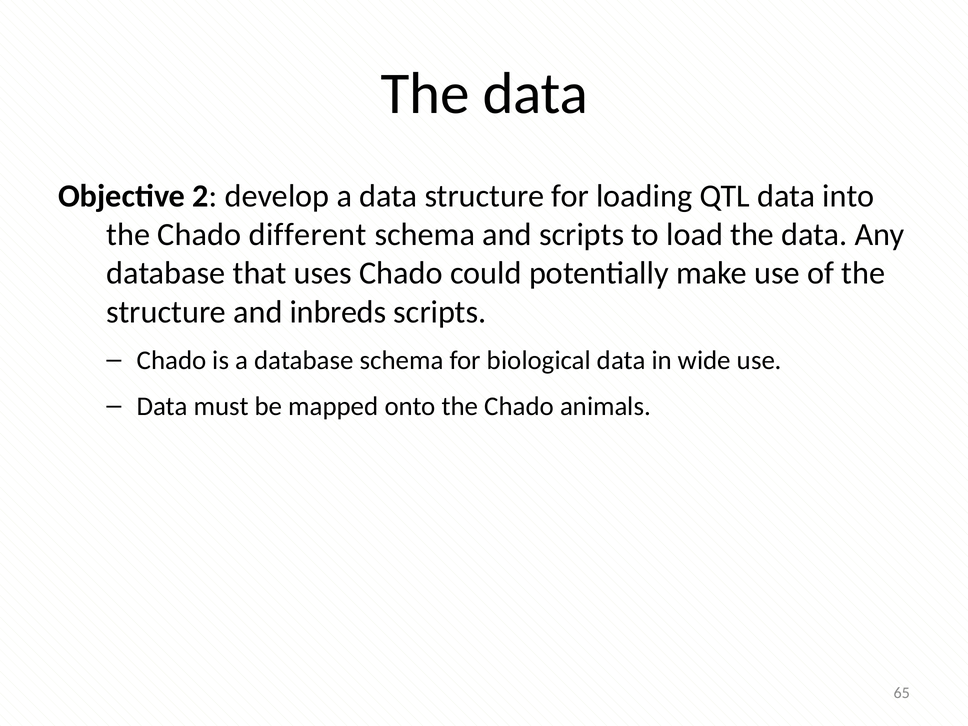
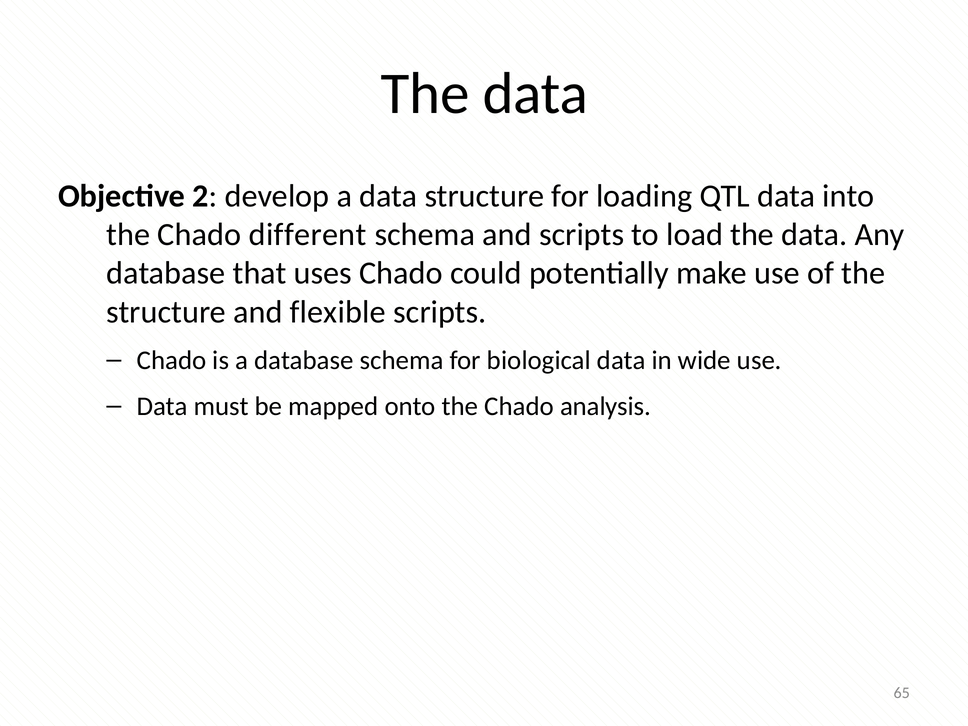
inbreds: inbreds -> flexible (338, 312)
animals: animals -> analysis (606, 406)
